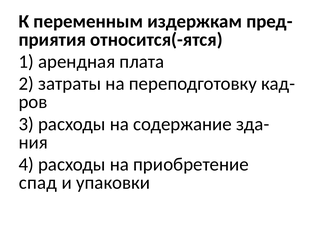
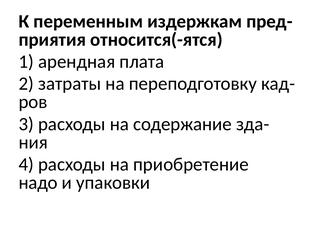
спад: спад -> надо (38, 182)
